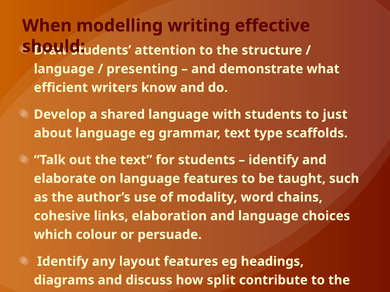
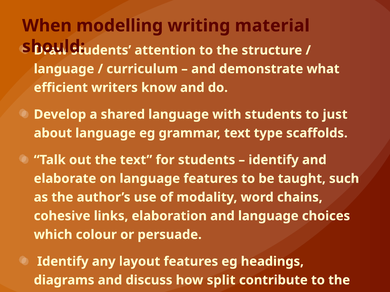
effective: effective -> material (272, 26)
presenting: presenting -> curriculum (142, 69)
